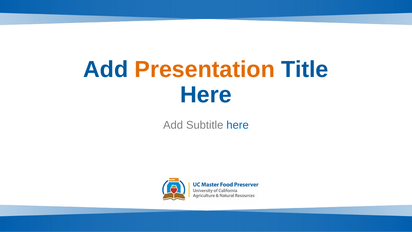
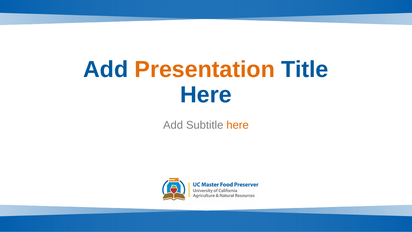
here colour: blue -> orange (238, 125)
